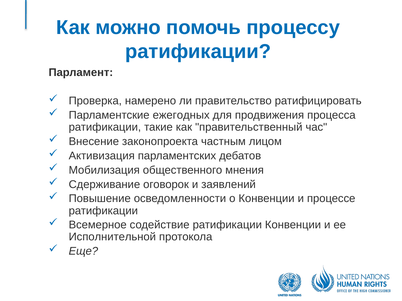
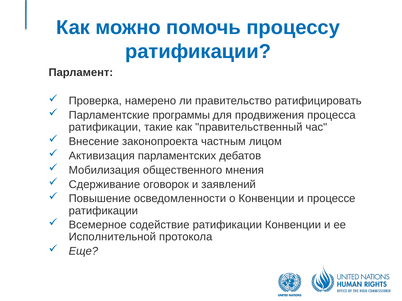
ежегодных: ежегодных -> программы (181, 115)
